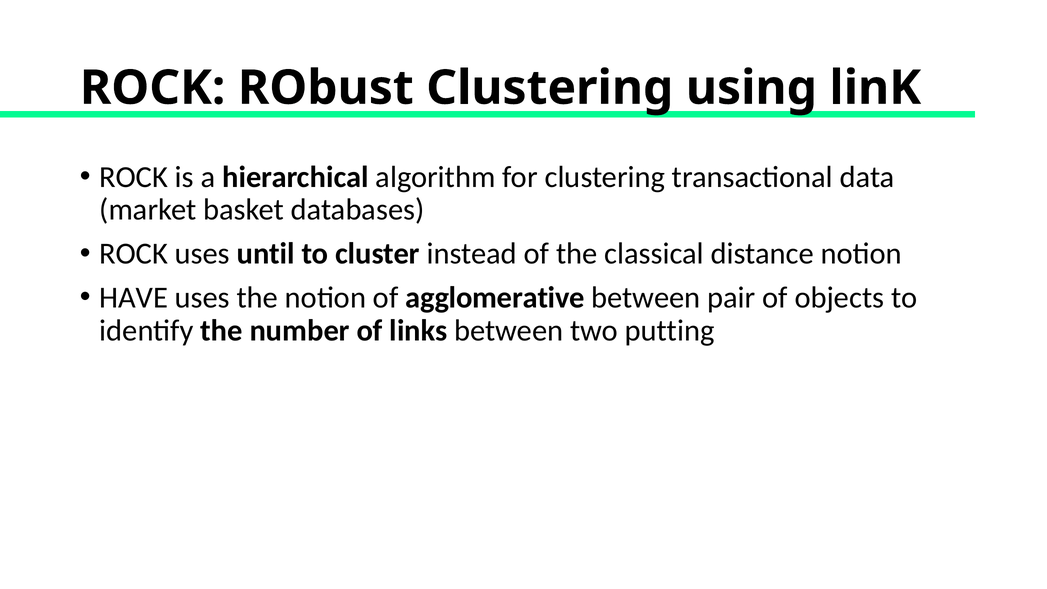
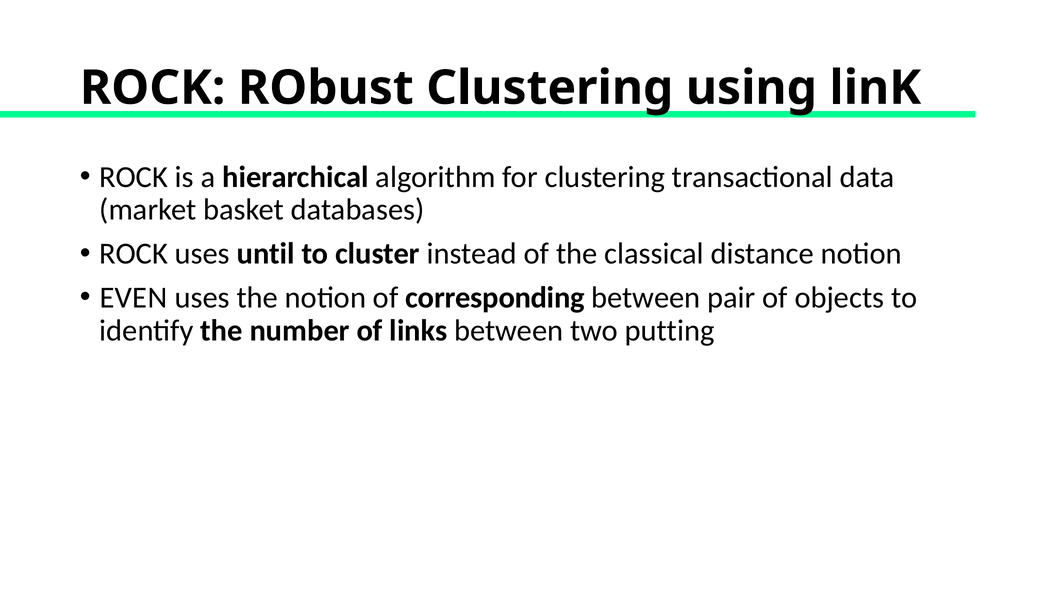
HAVE: HAVE -> EVEN (134, 298)
agglomerative: agglomerative -> corresponding (495, 298)
